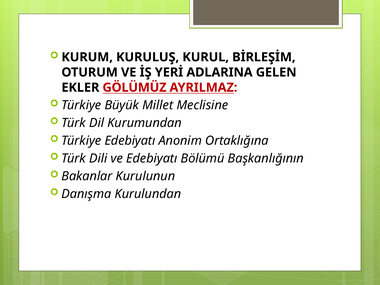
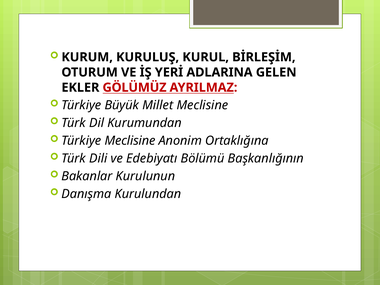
Türkiye Edebiyatı: Edebiyatı -> Meclisine (130, 141)
